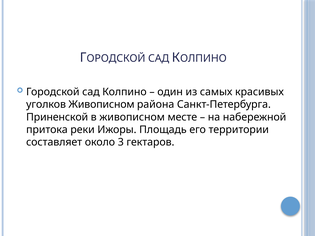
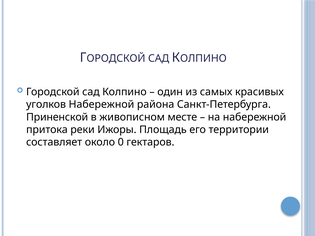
уголков Живописном: Живописном -> Набережной (101, 105)
3: 3 -> 0 (121, 142)
